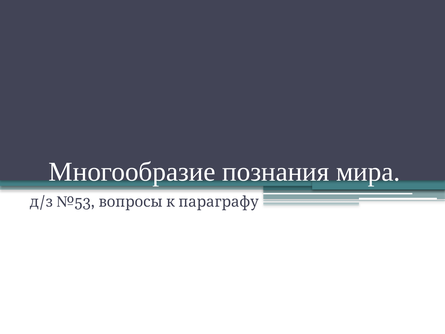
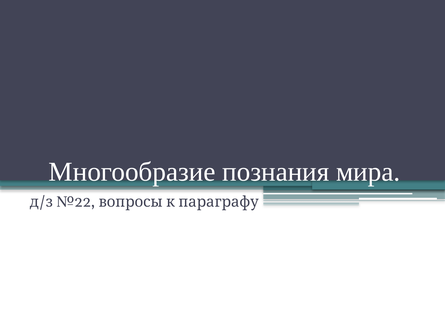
№53: №53 -> №22 (76, 202)
